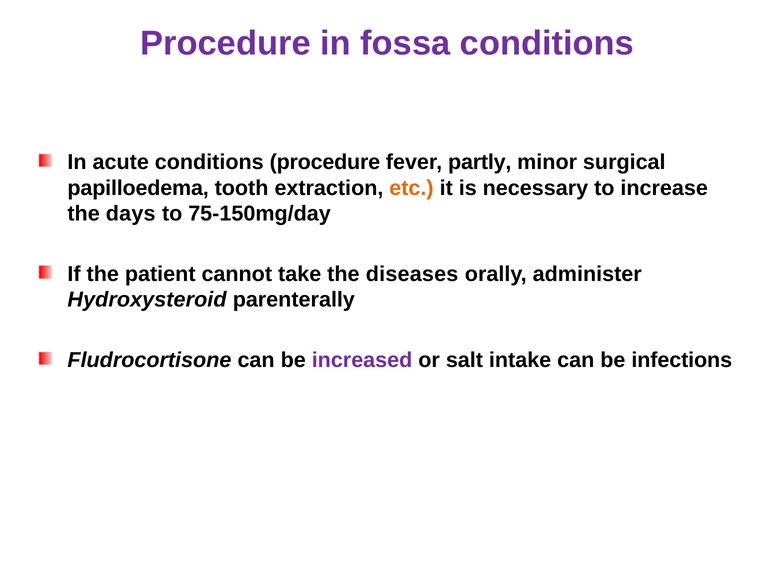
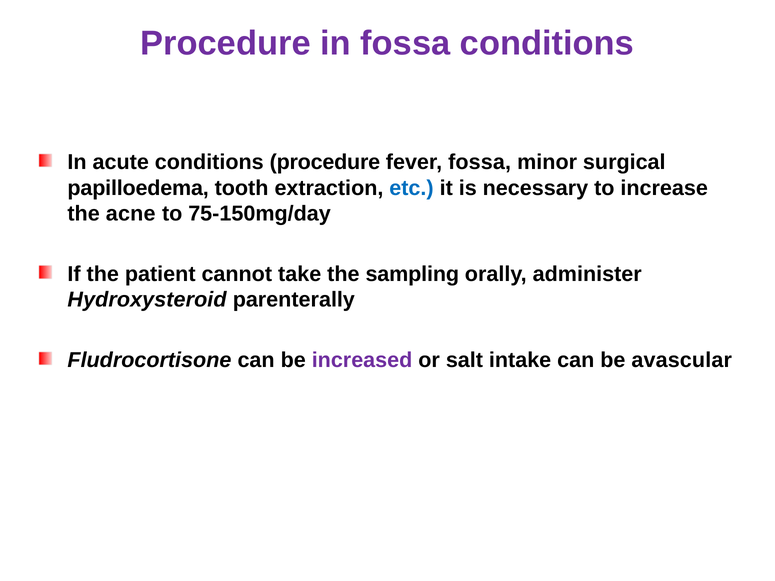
fever partly: partly -> fossa (480, 162)
etc colour: orange -> blue (411, 188)
days: days -> acne (131, 214)
diseases: diseases -> sampling (412, 274)
infections: infections -> avascular (682, 360)
